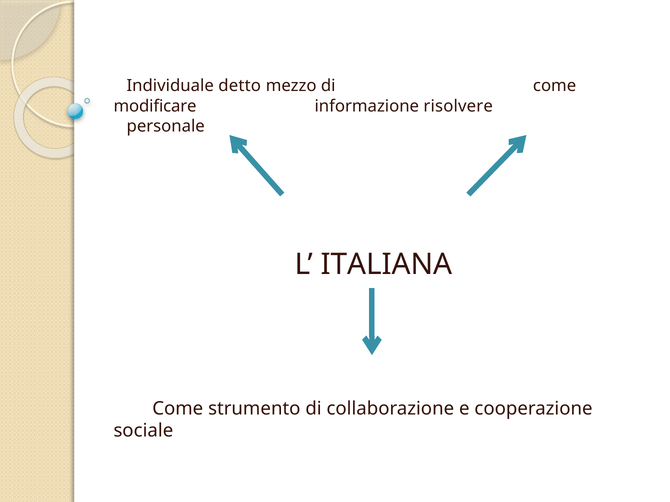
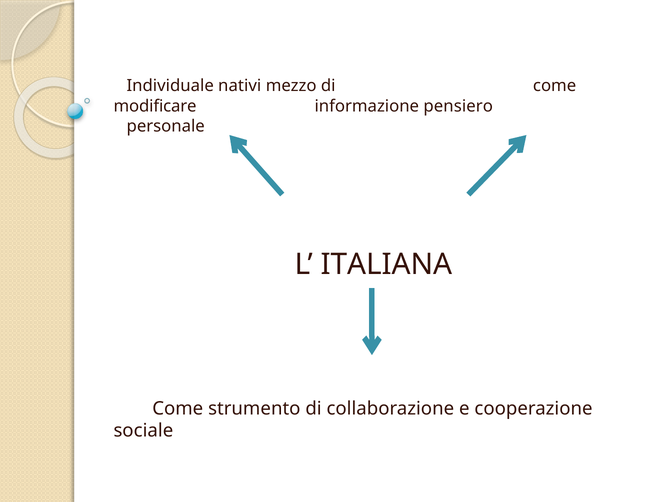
detto: detto -> nativi (240, 86)
risolvere: risolvere -> pensiero (458, 106)
